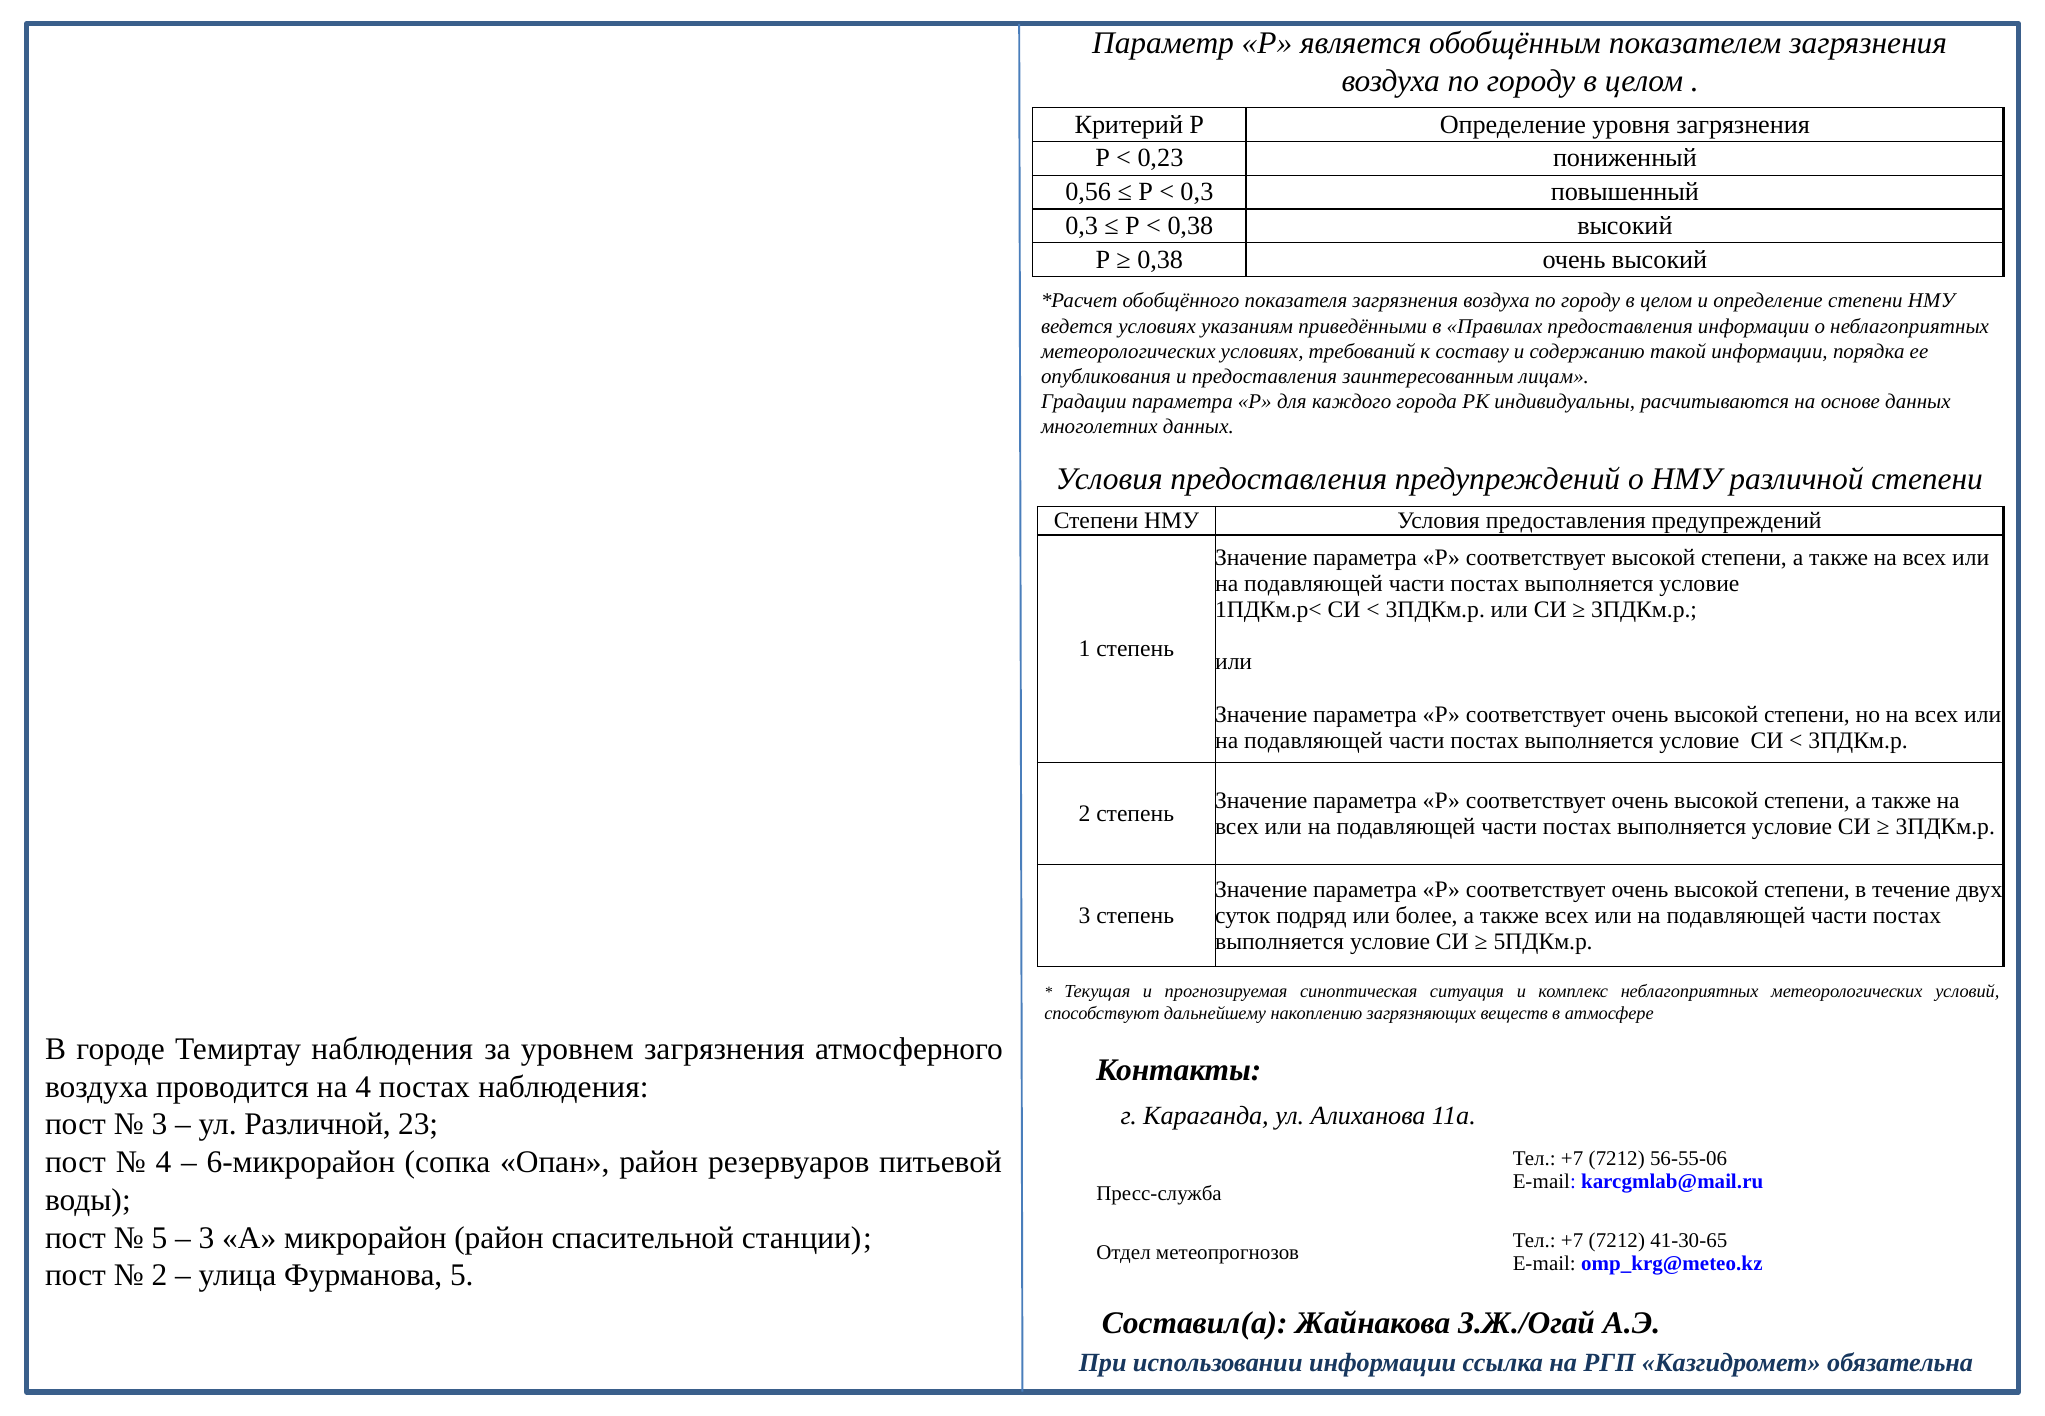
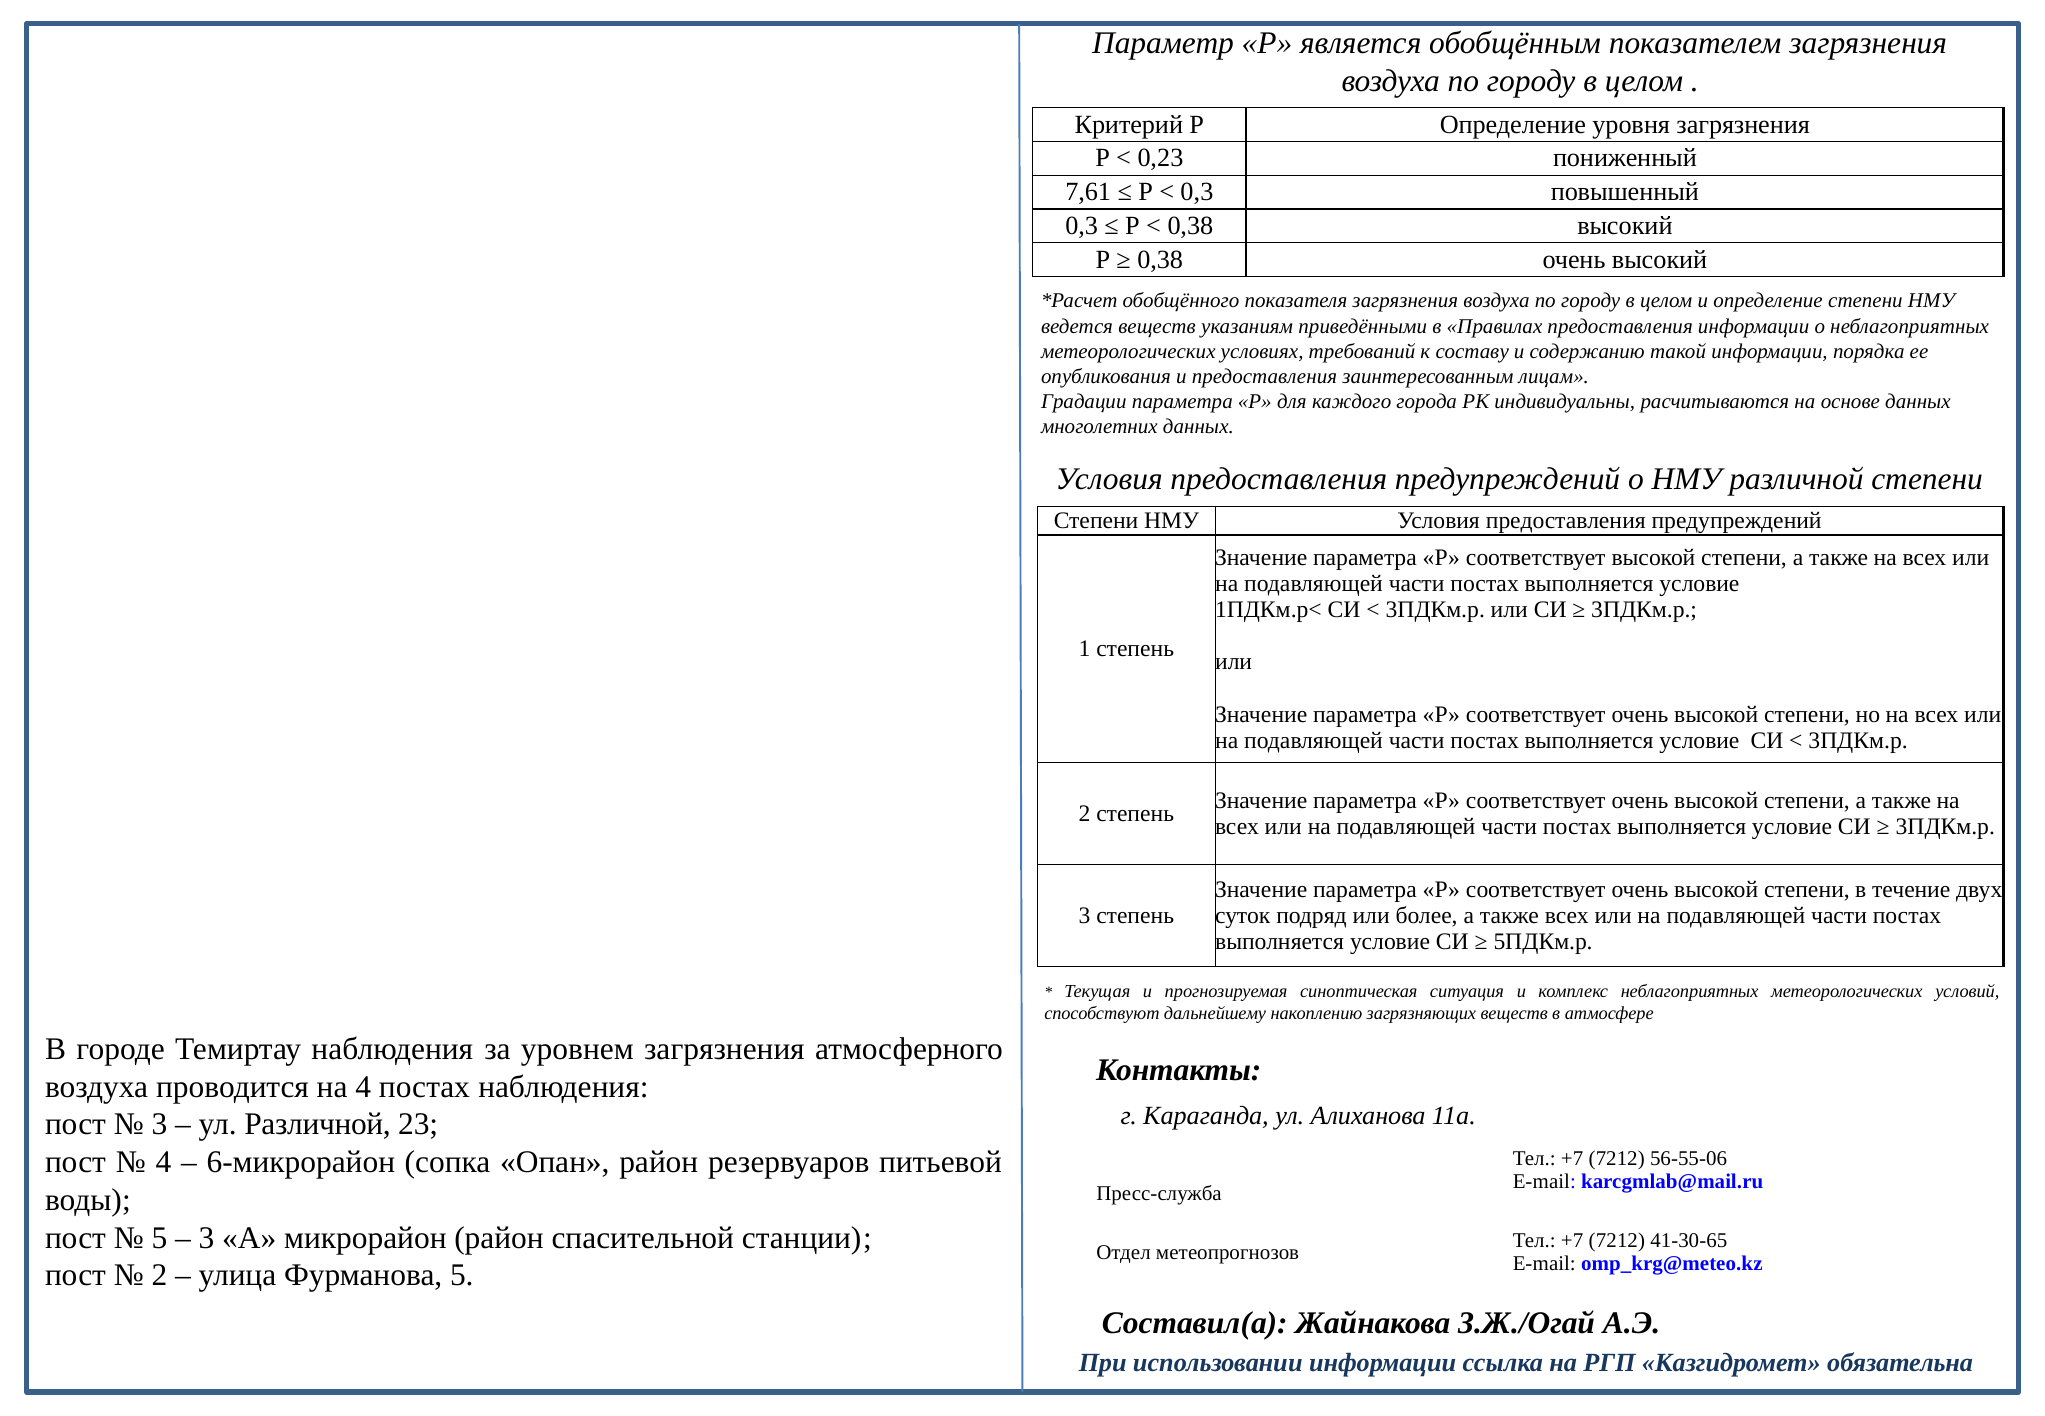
0,56: 0,56 -> 7,61 (1088, 192)
ведется условиях: условиях -> веществ (1157, 326)
